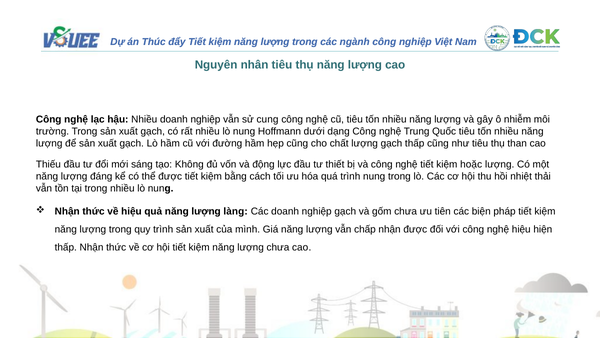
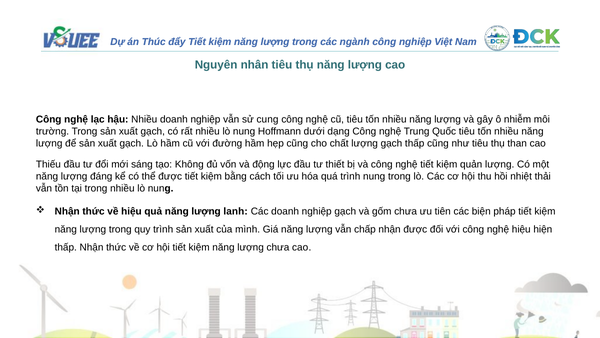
hoặc: hoặc -> quản (471, 164)
làng: làng -> lanh (236, 211)
